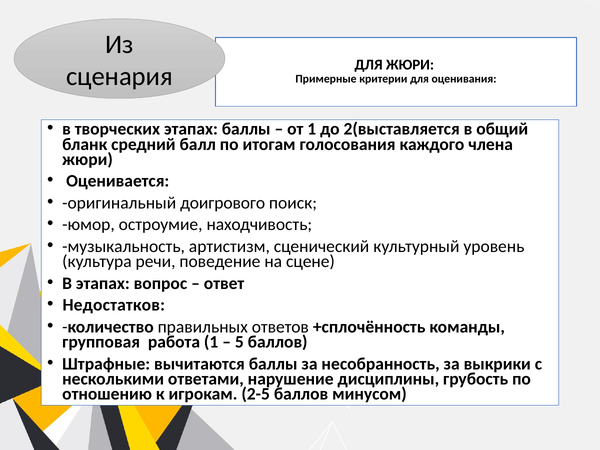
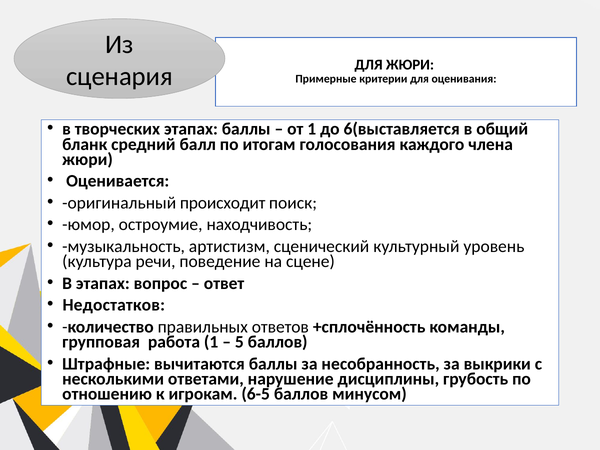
2(выставляется: 2(выставляется -> 6(выставляется (402, 129)
доигрового: доигрового -> происходит (223, 203)
2-5: 2-5 -> 6-5 (256, 394)
